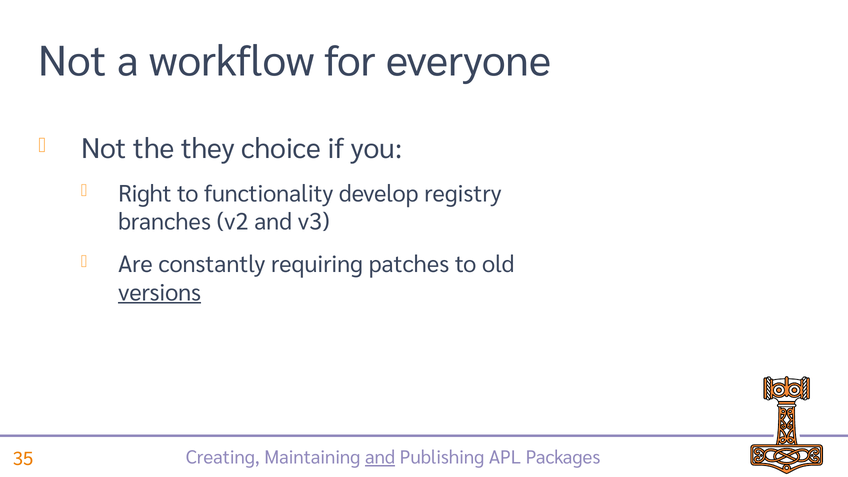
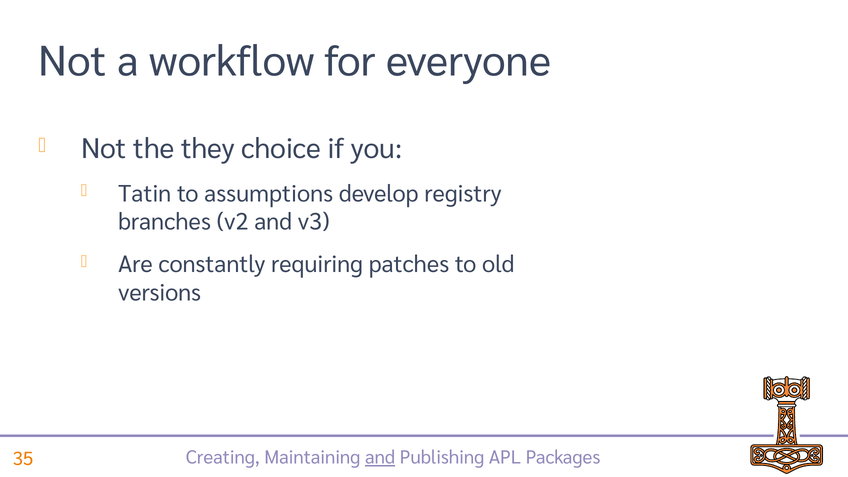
Right: Right -> Tatin (145, 194)
functionality: functionality -> assumptions (269, 194)
versions underline: present -> none (160, 293)
